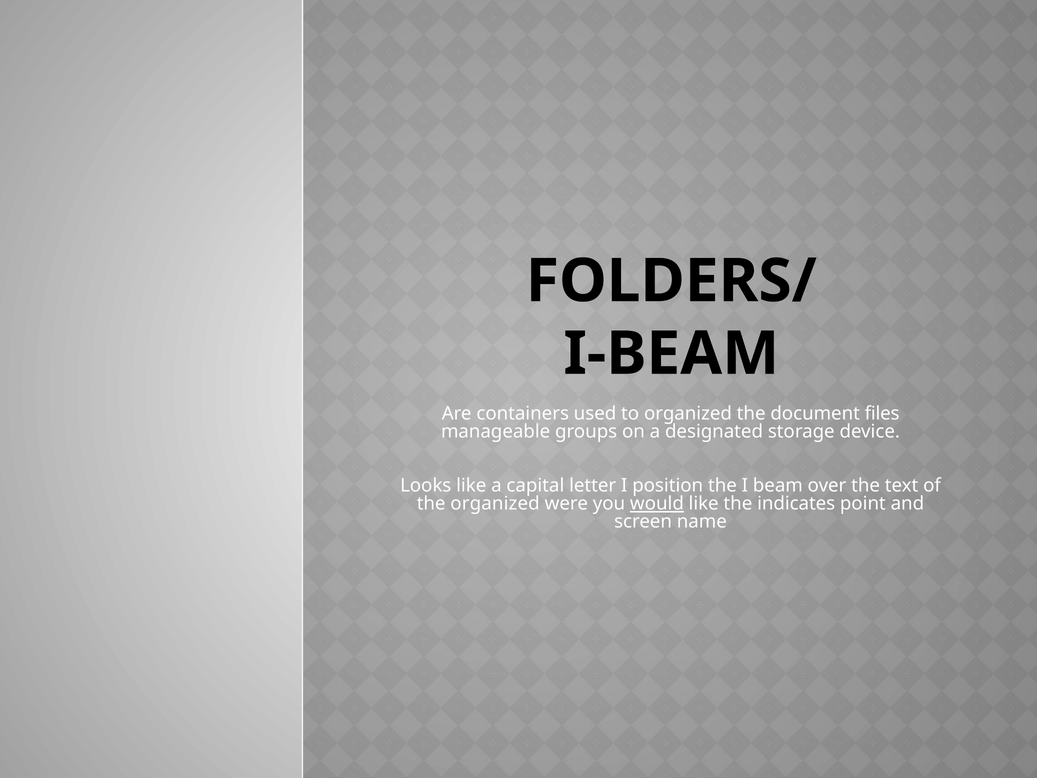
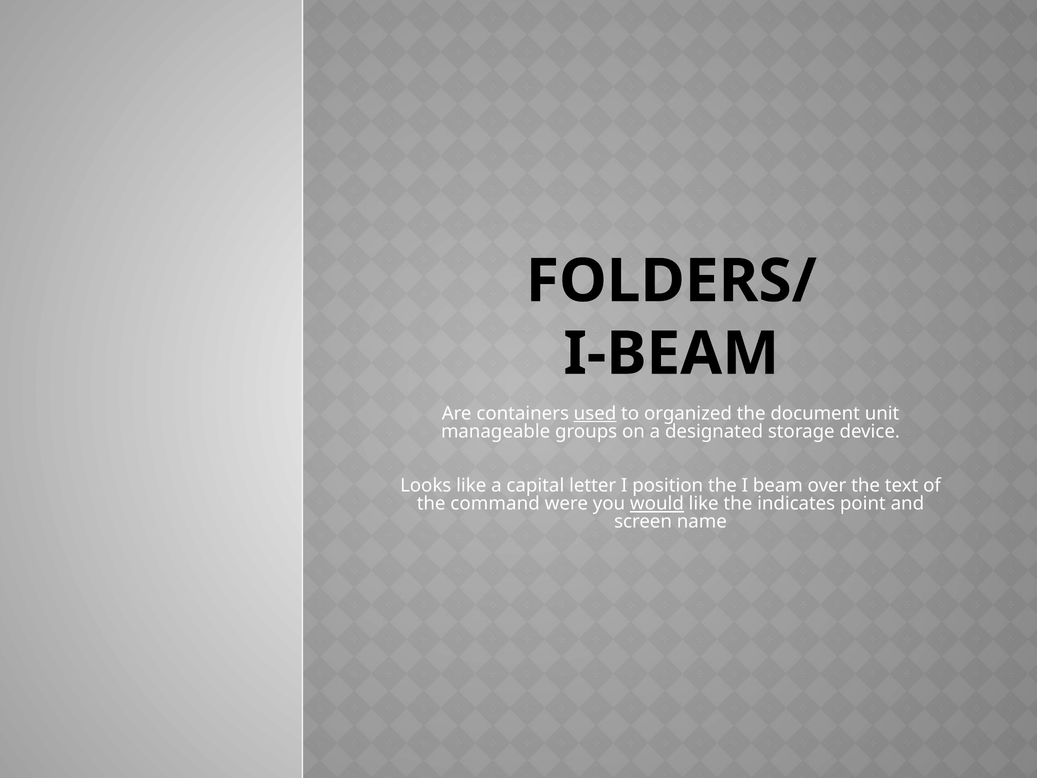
used underline: none -> present (595, 413)
files: files -> unit (882, 413)
the organized: organized -> command (495, 504)
